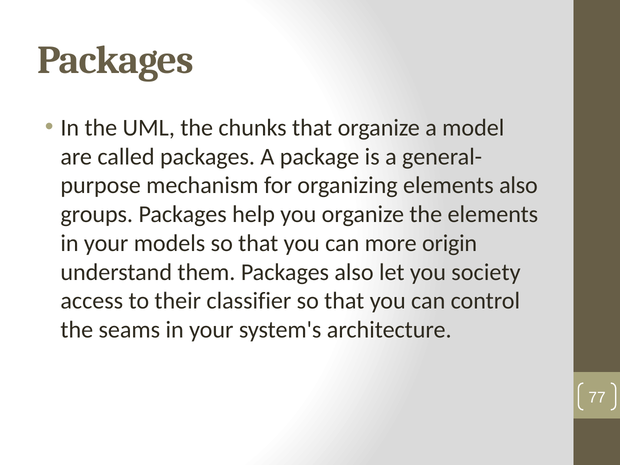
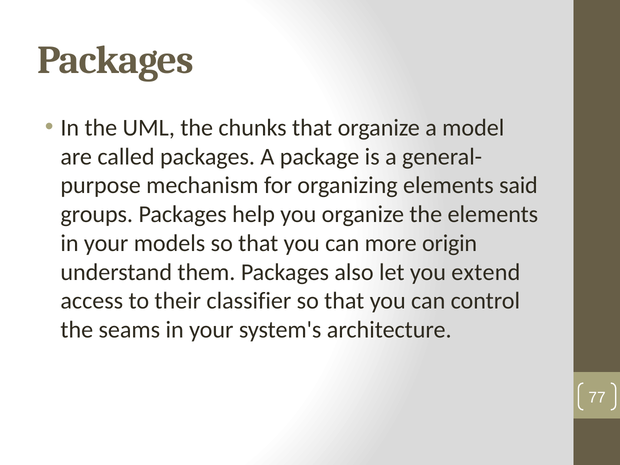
elements also: also -> said (518, 185)
society: society -> extend (486, 272)
